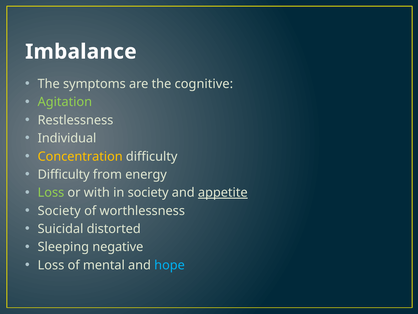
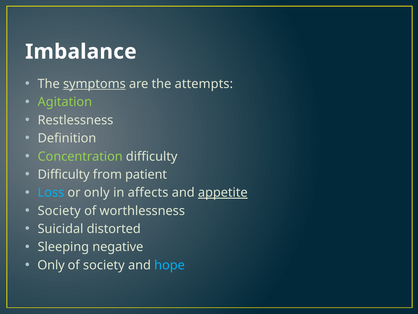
symptoms underline: none -> present (94, 84)
cognitive: cognitive -> attempts (204, 84)
Individual: Individual -> Definition (67, 138)
Concentration colour: yellow -> light green (80, 156)
energy: energy -> patient (146, 174)
Loss colour: light green -> light blue (51, 192)
or with: with -> only (97, 192)
in society: society -> affects (148, 192)
Loss: Loss -> Only (51, 265)
of mental: mental -> society (104, 265)
